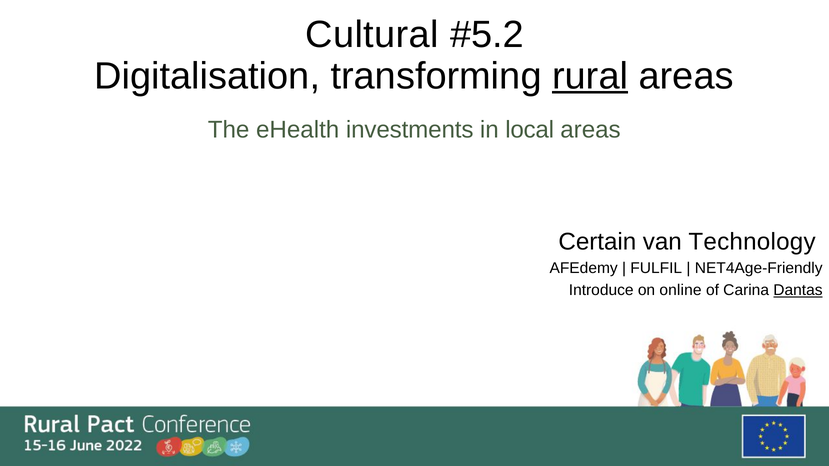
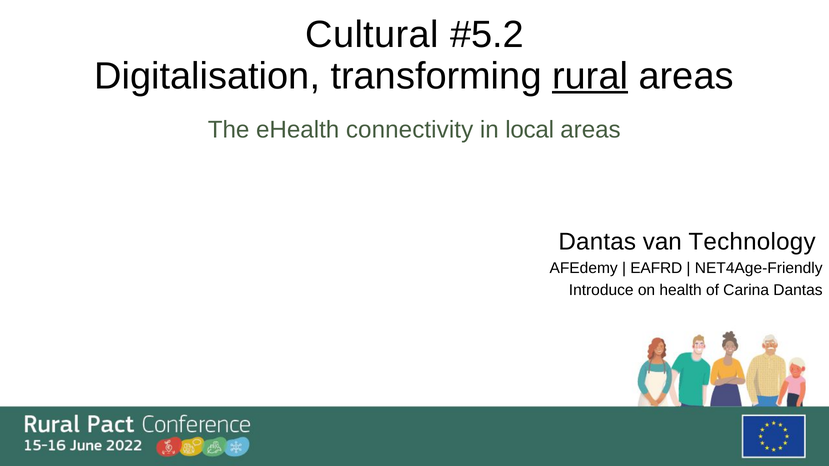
investments: investments -> connectivity (410, 130)
Certain: Certain -> Dantas (597, 242)
FULFIL: FULFIL -> EAFRD (656, 268)
online: online -> health (681, 290)
Dantas underline: present -> none (798, 290)
